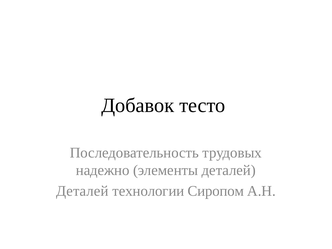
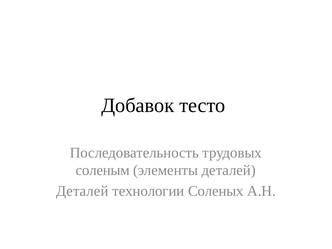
надежно: надежно -> соленым (103, 170)
Сиропом: Сиропом -> Соленых (216, 191)
